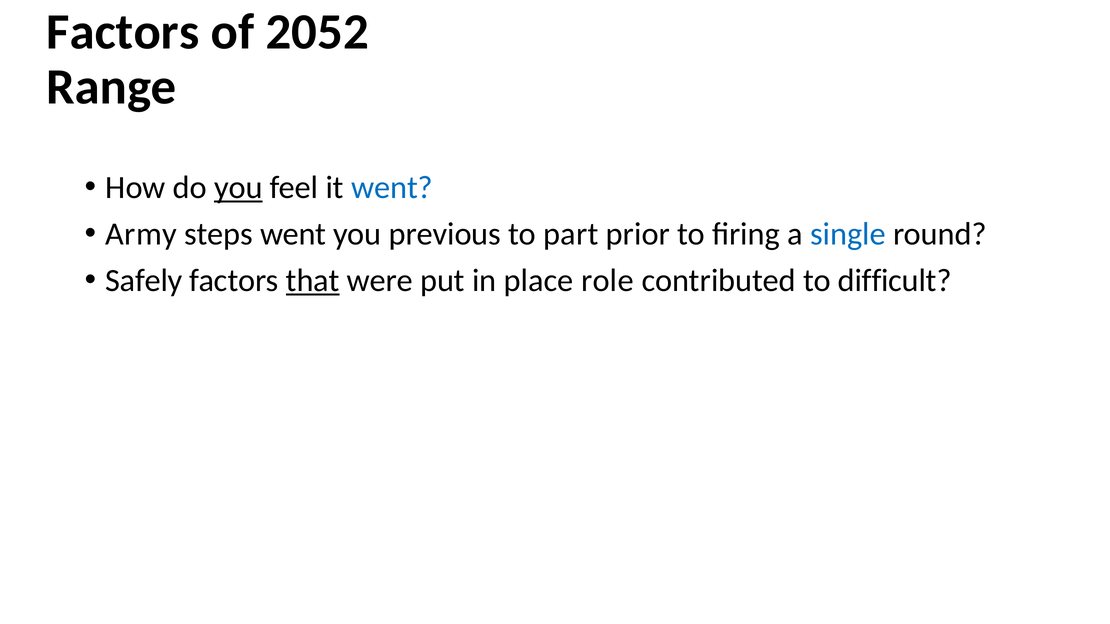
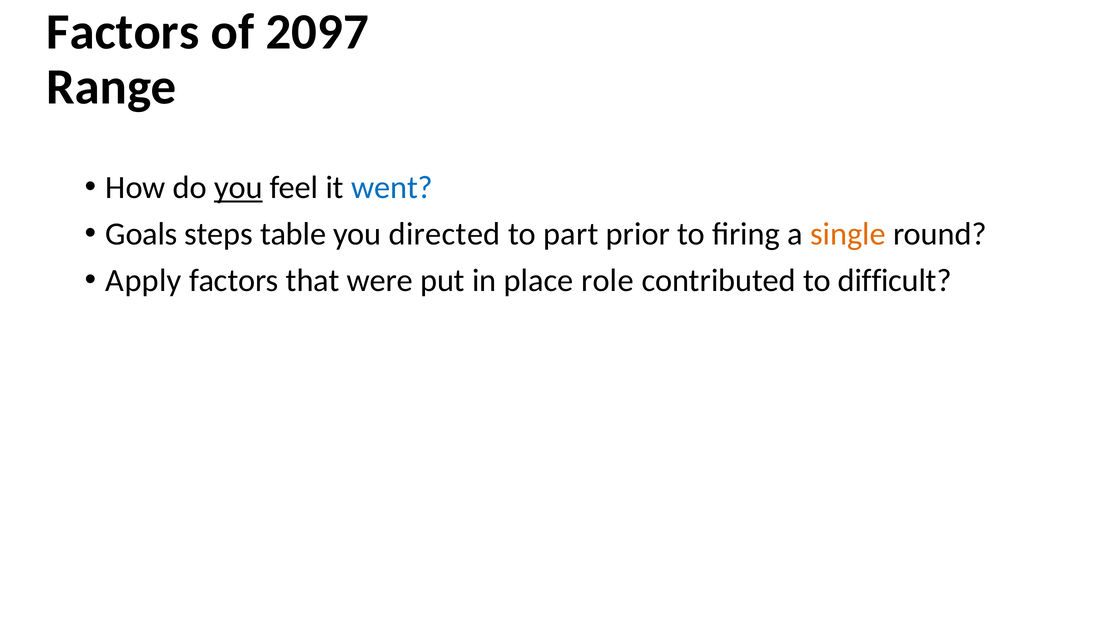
2052: 2052 -> 2097 (317, 32)
Army: Army -> Goals (141, 234)
steps went: went -> table (293, 234)
previous: previous -> directed (445, 234)
single colour: blue -> orange (848, 234)
Safely: Safely -> Apply (144, 281)
that underline: present -> none (313, 281)
